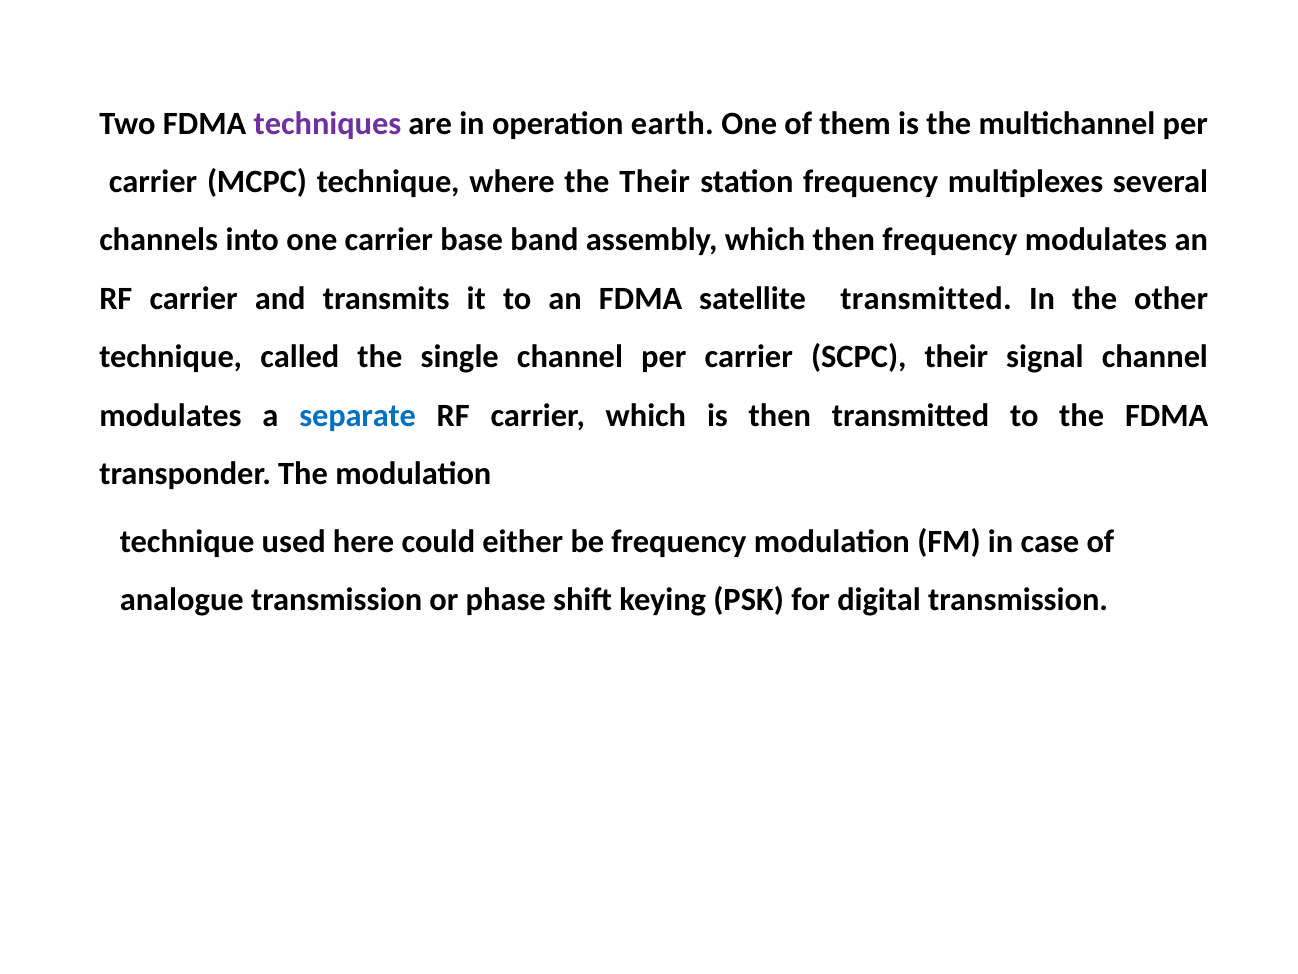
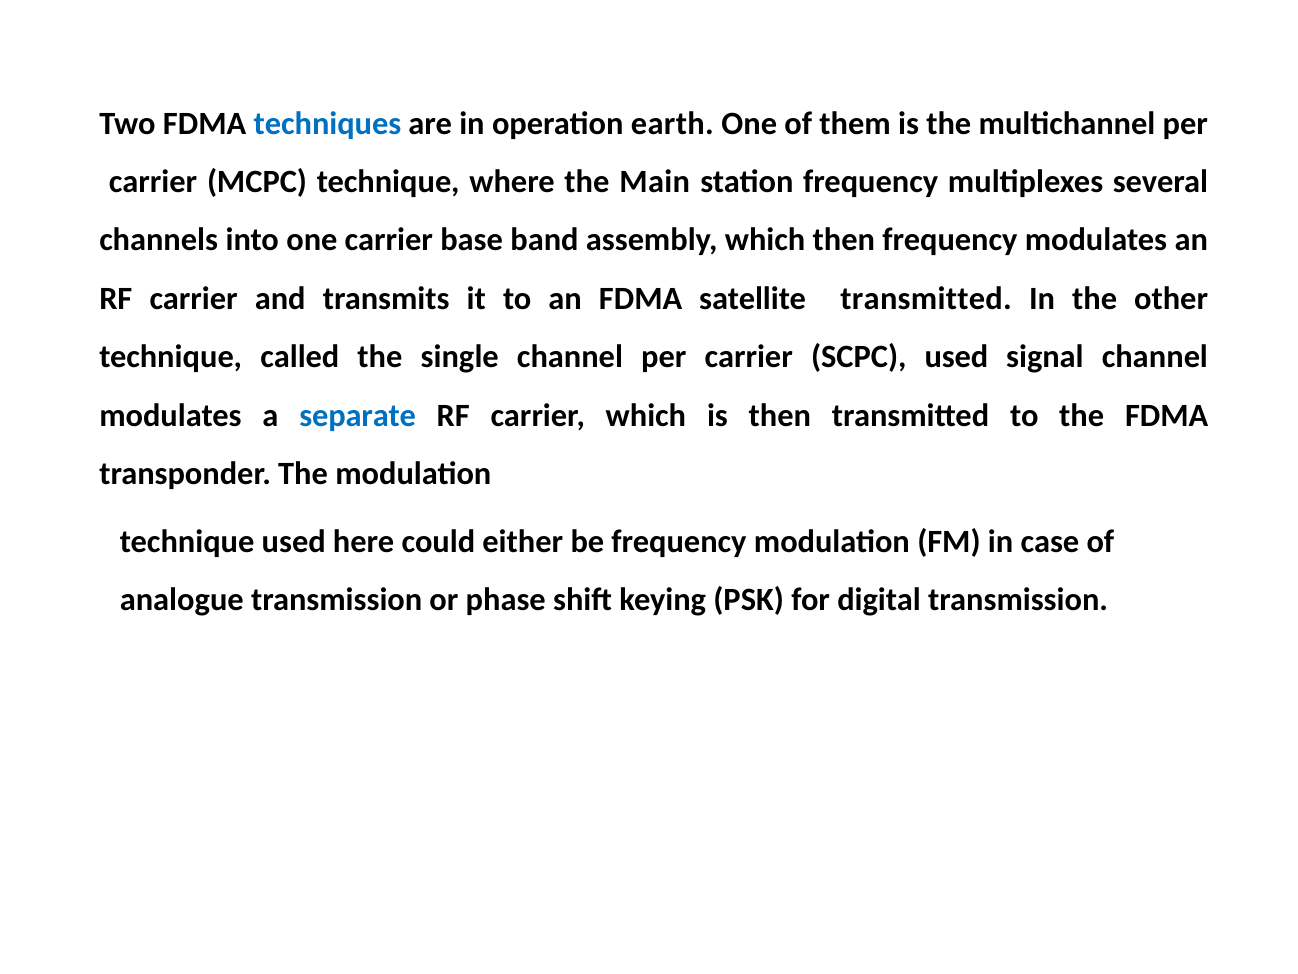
techniques colour: purple -> blue (327, 123)
the Their: Their -> Main (655, 182)
SCPC their: their -> used (956, 357)
